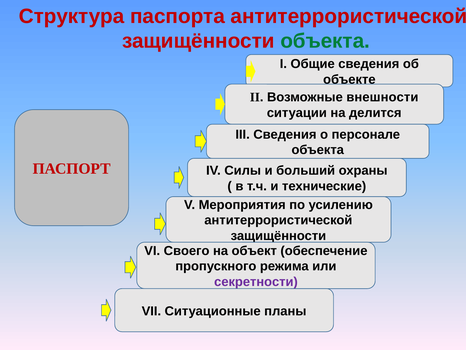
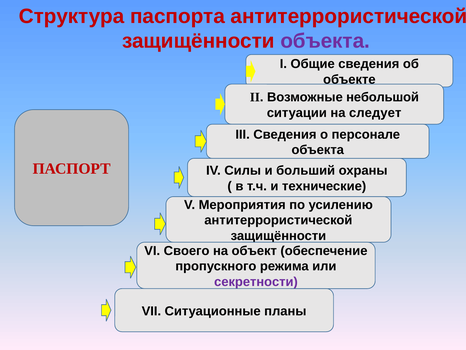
объекта colour: green -> purple (325, 41)
внешности: внешности -> небольшой (383, 97)
делится: делится -> следует (375, 113)
